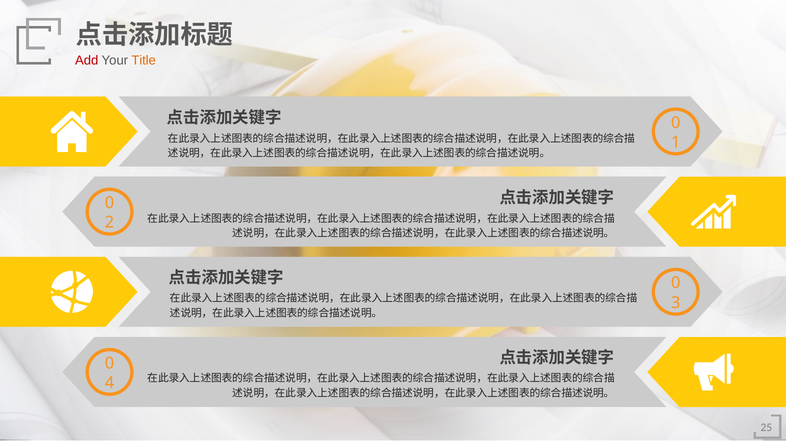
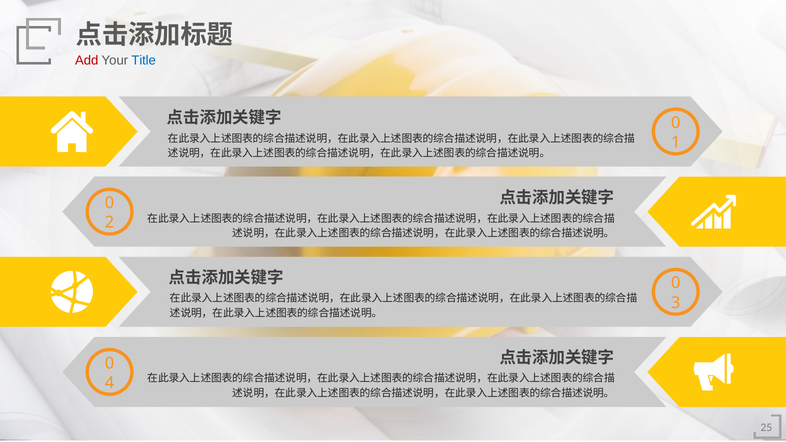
Title colour: orange -> blue (144, 61)
